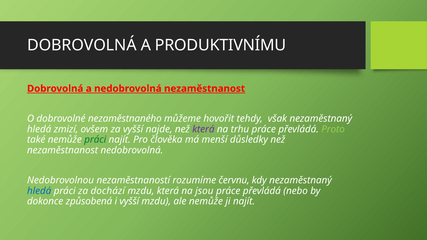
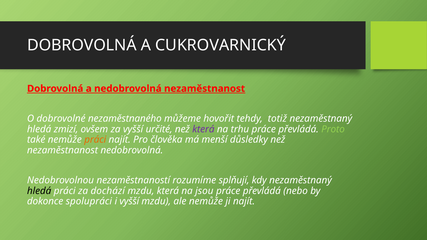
PRODUKTIVNÍMU: PRODUKTIVNÍMU -> CUKROVARNICKÝ (221, 45)
však: však -> totiž (277, 119)
najde: najde -> určité (159, 129)
práci colour: green -> orange (95, 140)
červnu: červnu -> splňují (234, 180)
hledá colour: blue -> black (39, 191)
způsobená: způsobená -> spolupráci (89, 202)
